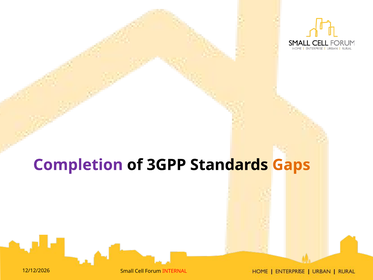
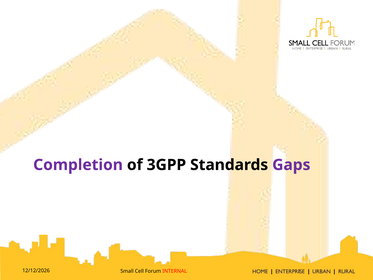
Gaps colour: orange -> purple (291, 165)
